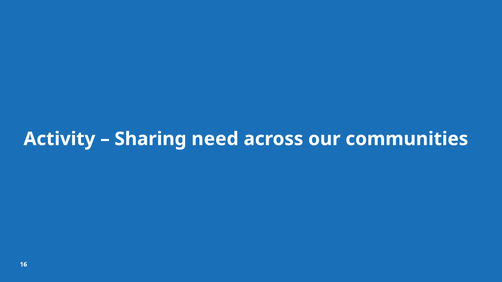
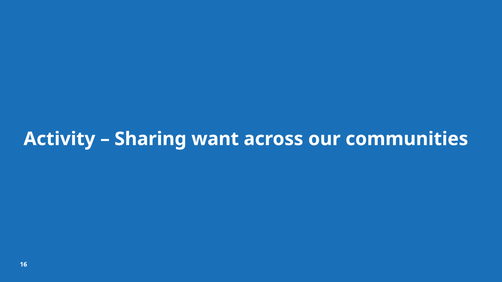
need: need -> want (215, 139)
